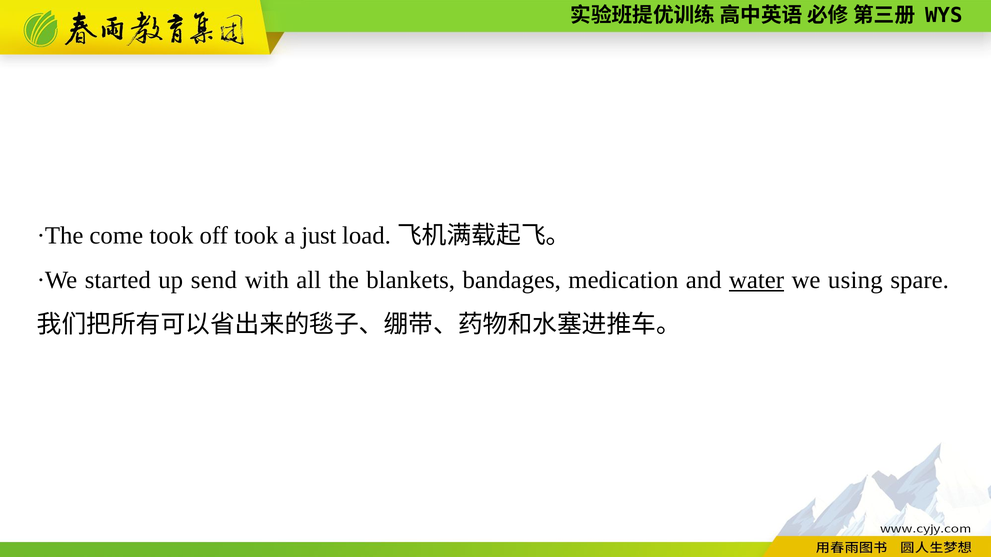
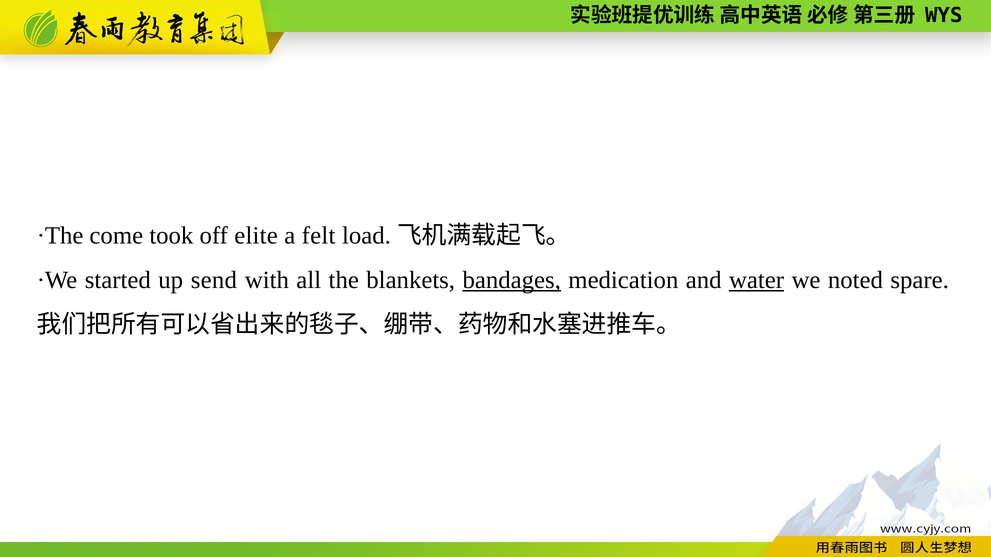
off took: took -> elite (256, 236)
just: just -> felt (319, 236)
bandages underline: none -> present (512, 280)
using: using -> noted (855, 280)
